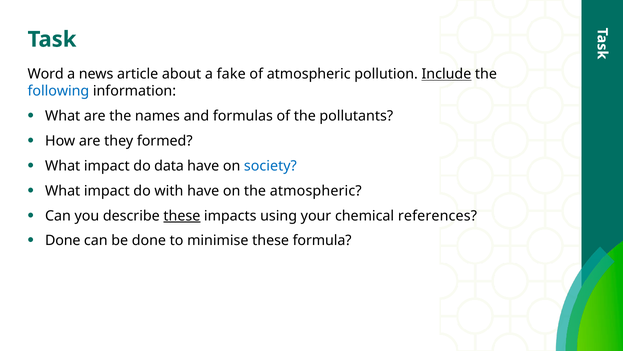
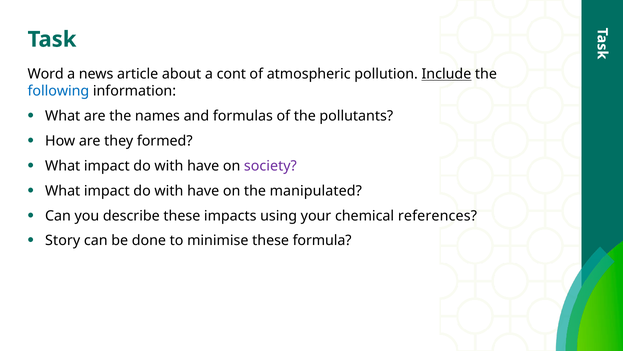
fake: fake -> cont (231, 74)
data: data -> with (169, 166)
society colour: blue -> purple (270, 166)
the atmospheric: atmospheric -> manipulated (316, 191)
these underline: present -> none (182, 215)
Done: Done -> Story (63, 240)
